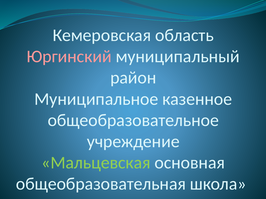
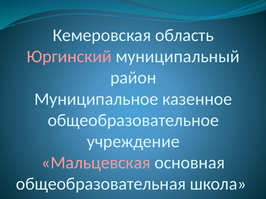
Мальцевская colour: light green -> pink (96, 163)
